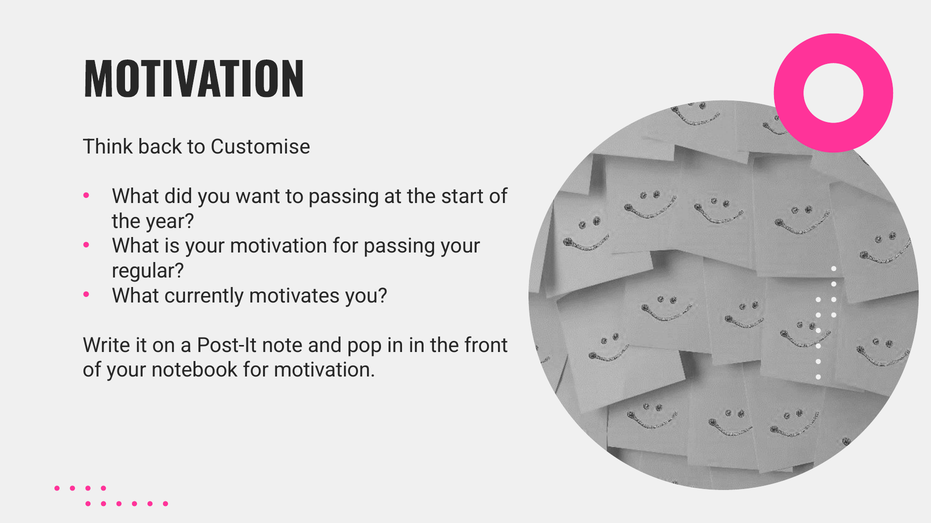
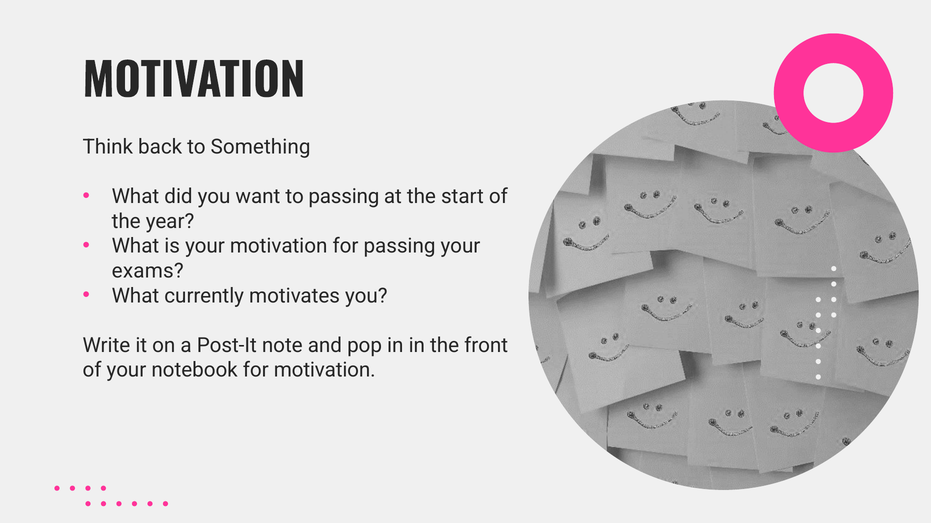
Customise: Customise -> Something (261, 147)
regular: regular -> exams (148, 271)
